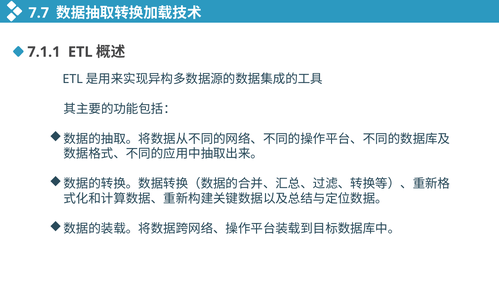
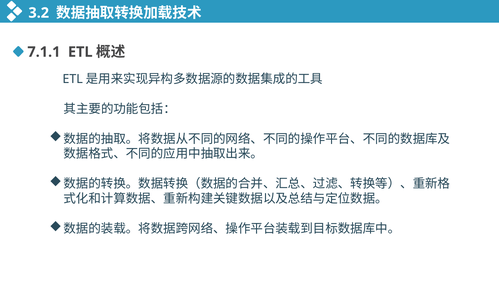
7.7: 7.7 -> 3.2 (39, 13)
